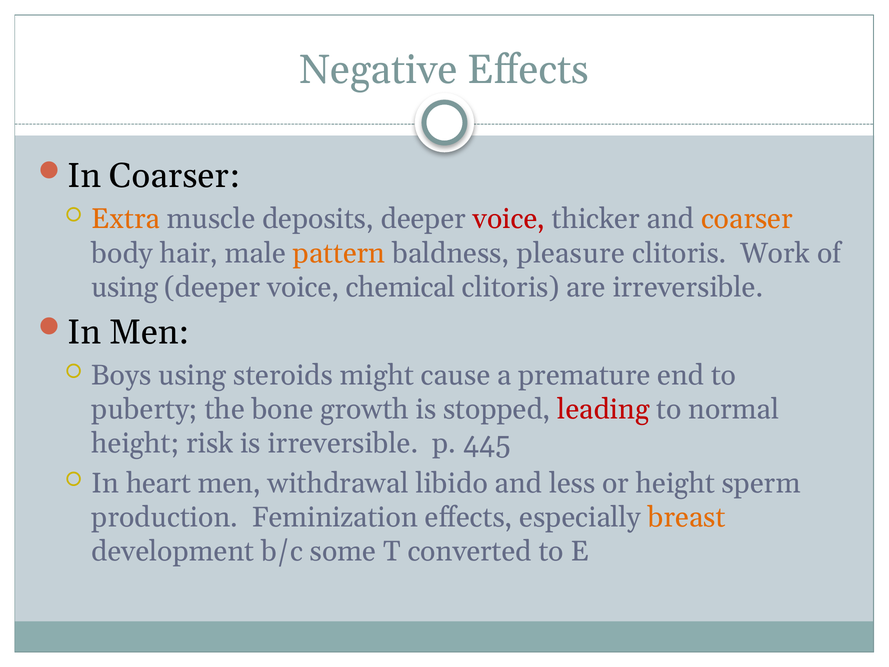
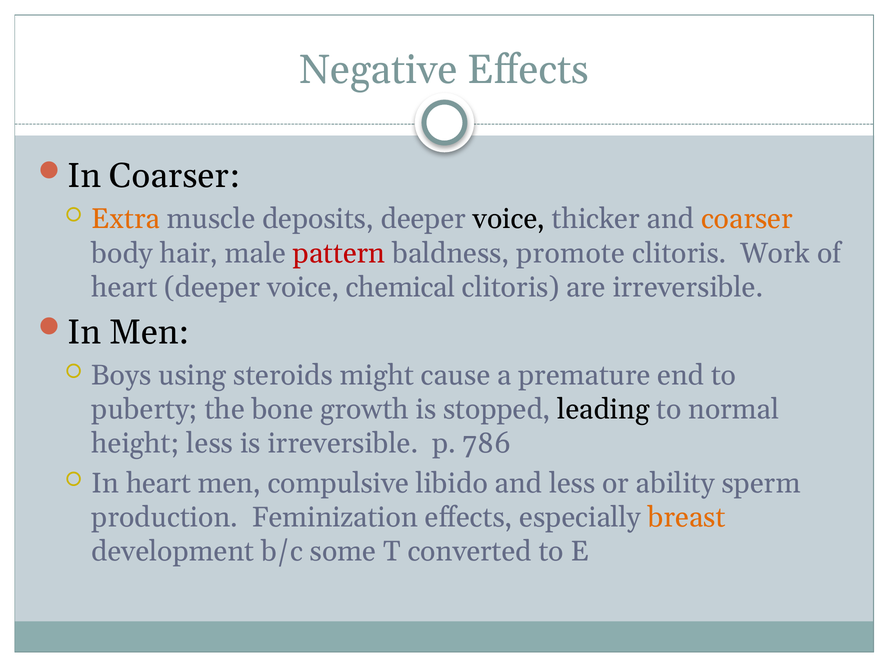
voice colour: red -> black (509, 219)
pattern colour: orange -> red (339, 253)
pleasure: pleasure -> promote (571, 253)
using: using -> heart (124, 287)
leading colour: red -> black (603, 409)
height risk: risk -> less (210, 443)
445: 445 -> 786 (487, 443)
withdrawal: withdrawal -> compulsive (338, 483)
or height: height -> ability (675, 483)
